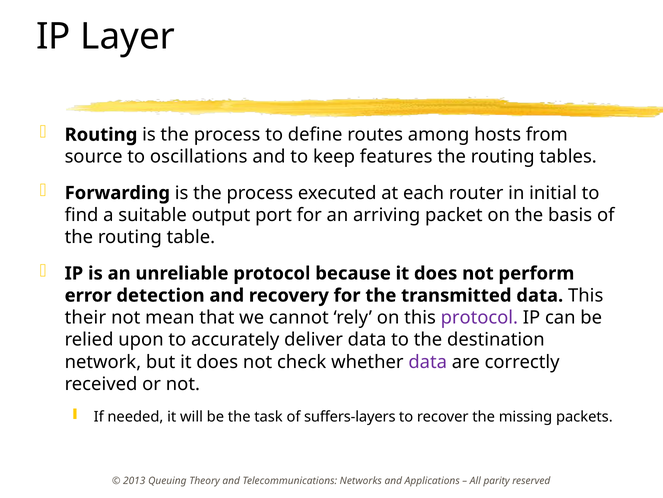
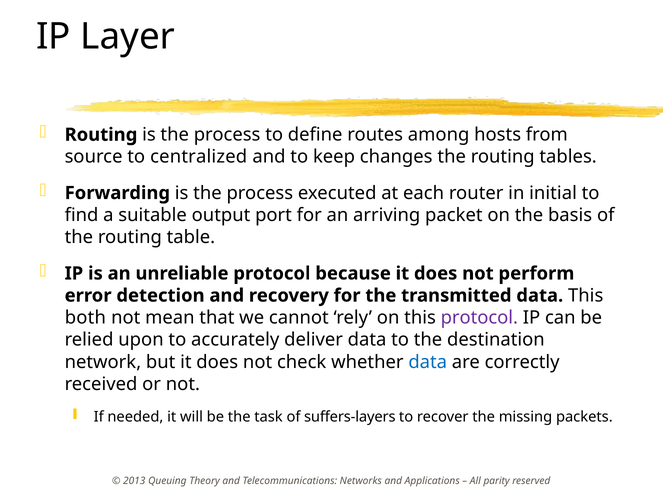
oscillations: oscillations -> centralized (199, 157)
features: features -> changes (396, 157)
their: their -> both (85, 317)
data colour: purple -> blue (428, 361)
